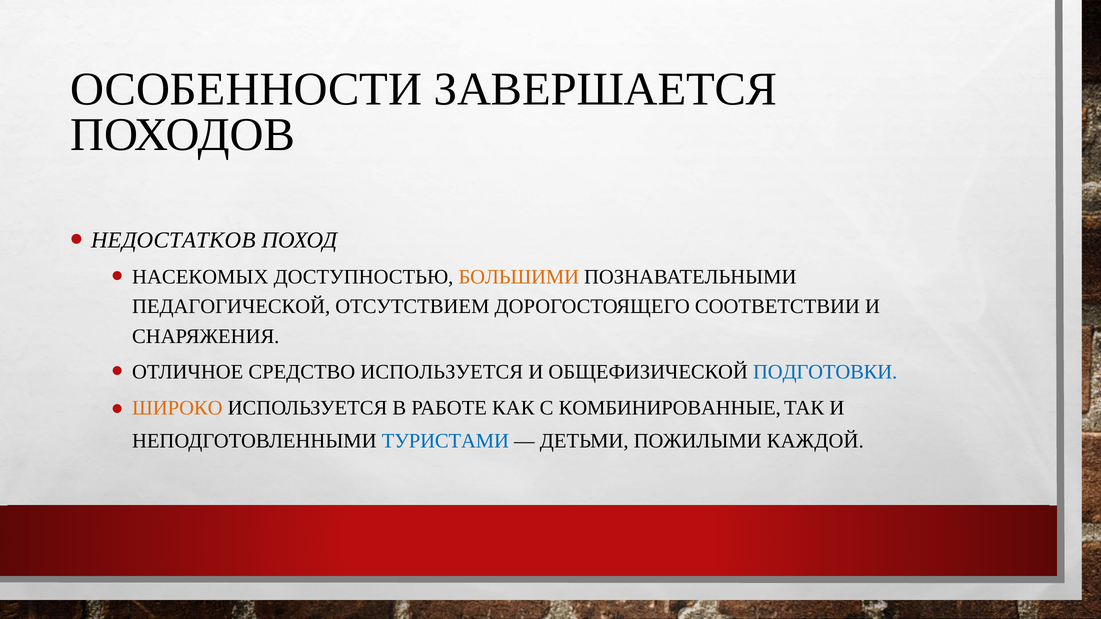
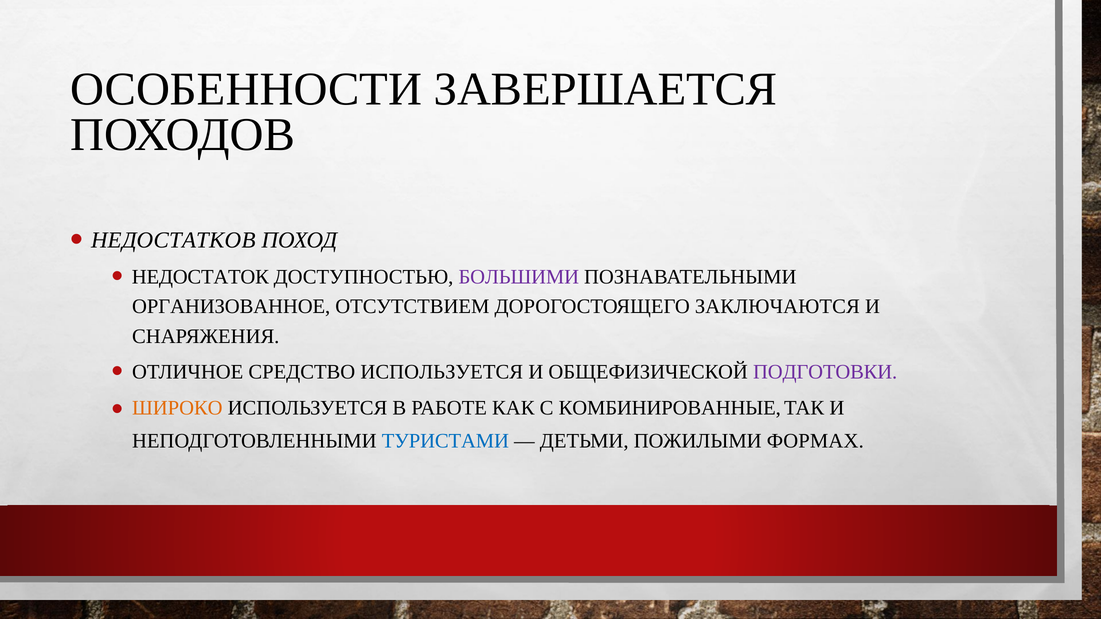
НАСЕКОМЫХ: НАСЕКОМЫХ -> НЕДОСТАТОК (200, 277)
БОЛЬШИМИ colour: orange -> purple (519, 277)
ПЕДАГОГИЧЕСКОЙ: ПЕДАГОГИЧЕСКОЙ -> ОРГАНИЗОВАННОЕ (231, 307)
СООТВЕТСТВИИ: СООТВЕТСТВИИ -> ЗАКЛЮЧАЮТСЯ (777, 307)
ПОДГОТОВКИ colour: blue -> purple (825, 372)
КАЖДОЙ: КАЖДОЙ -> ФОРМАХ (815, 441)
